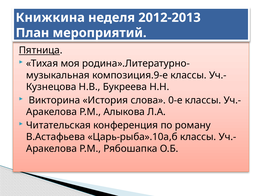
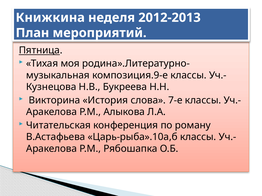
0-е: 0-е -> 7-е (175, 100)
